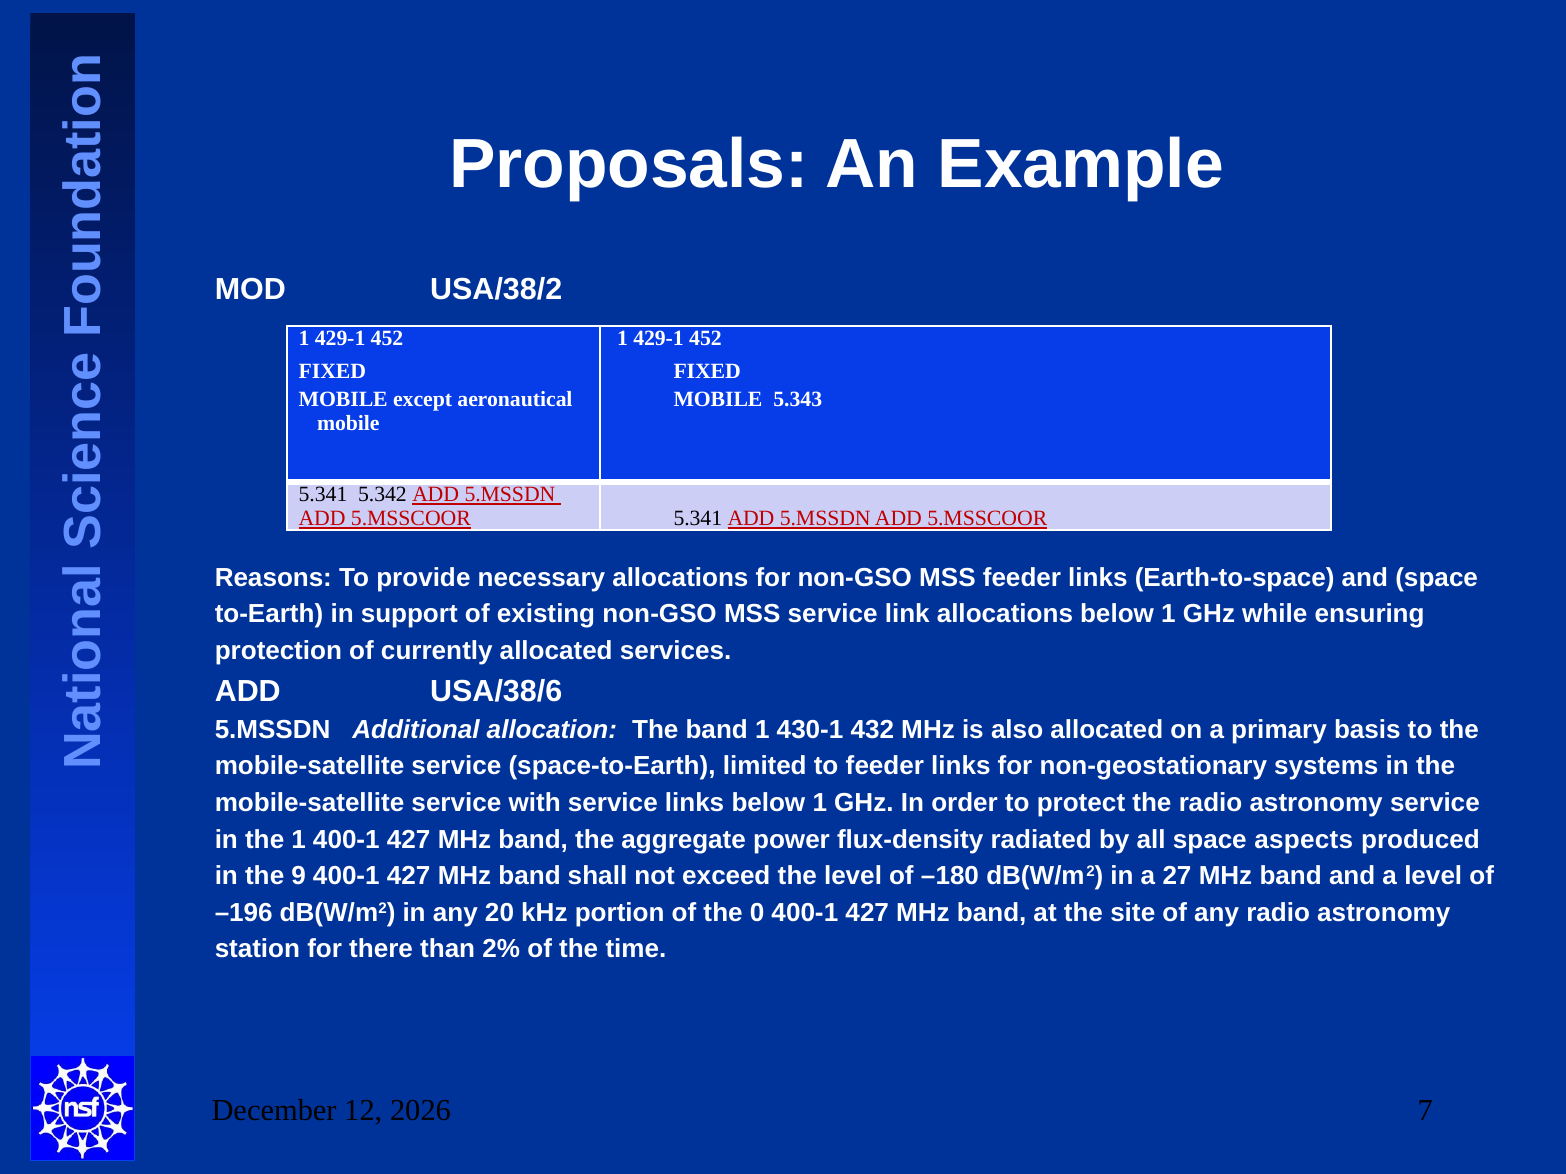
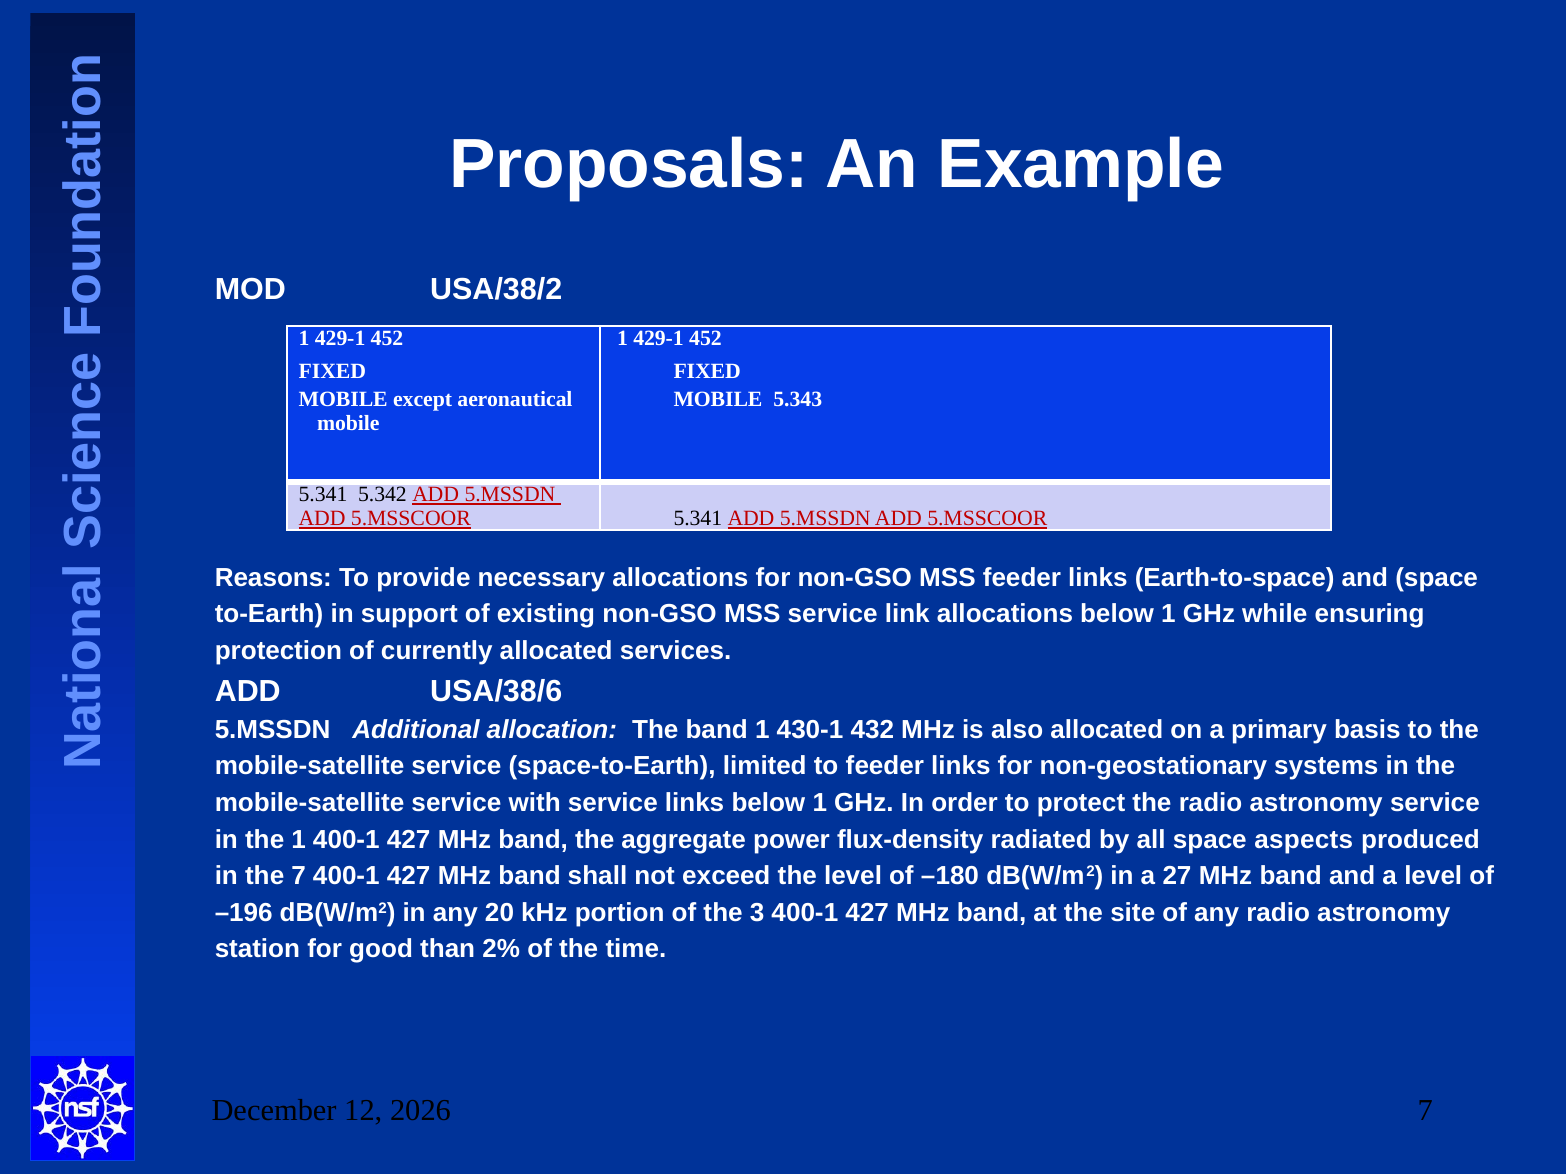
the 9: 9 -> 7 (299, 876)
0: 0 -> 3 (757, 913)
there: there -> good (381, 949)
